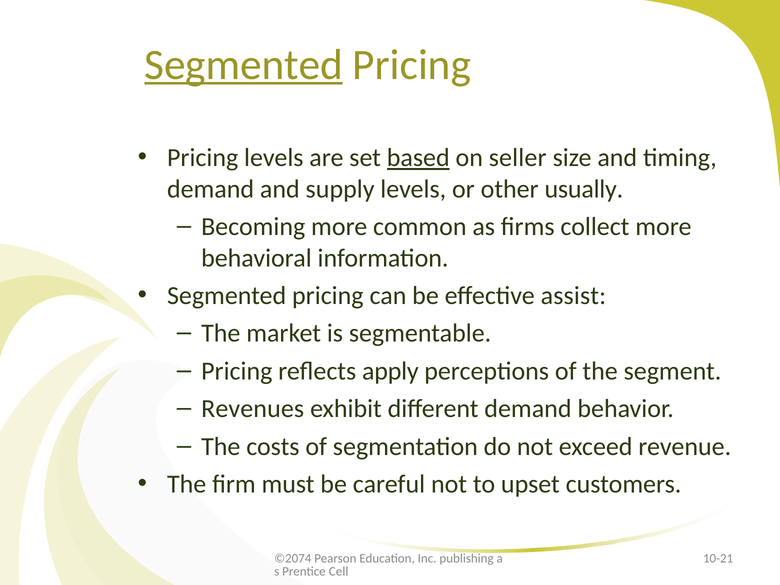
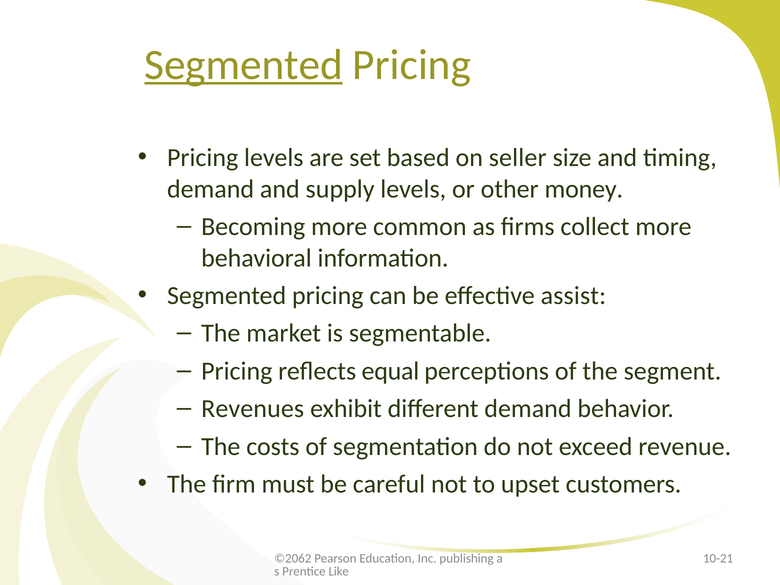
based underline: present -> none (418, 158)
usually: usually -> money (584, 189)
apply: apply -> equal (390, 371)
©2074: ©2074 -> ©2062 (293, 559)
Cell: Cell -> Like (339, 572)
